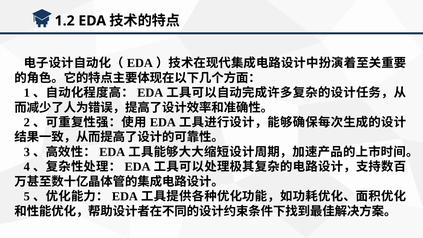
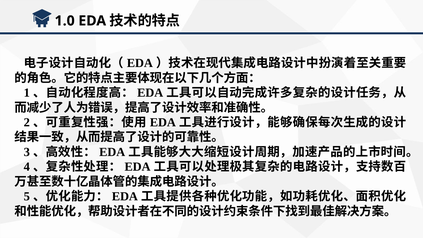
1.2: 1.2 -> 1.0 (65, 21)
